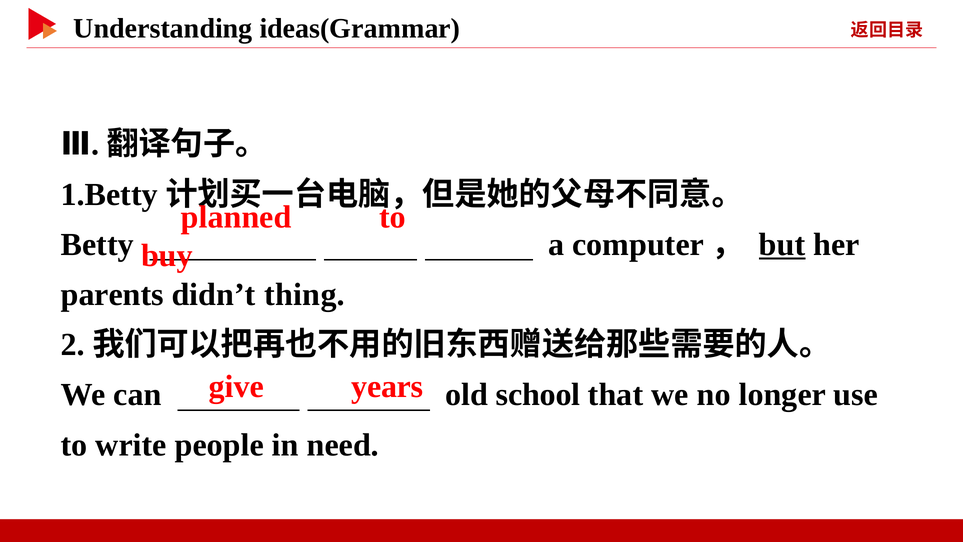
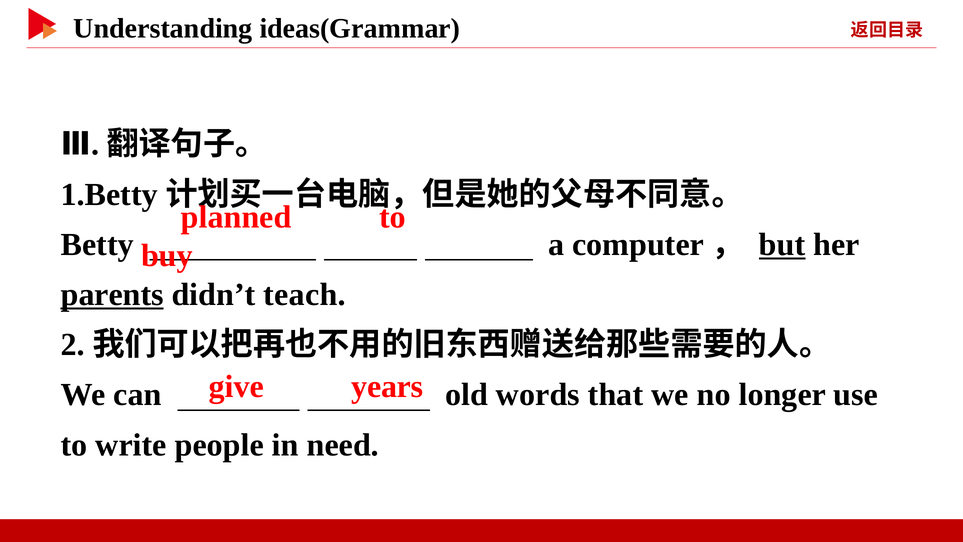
parents underline: none -> present (112, 294)
thing: thing -> teach (305, 294)
school: school -> words (538, 395)
